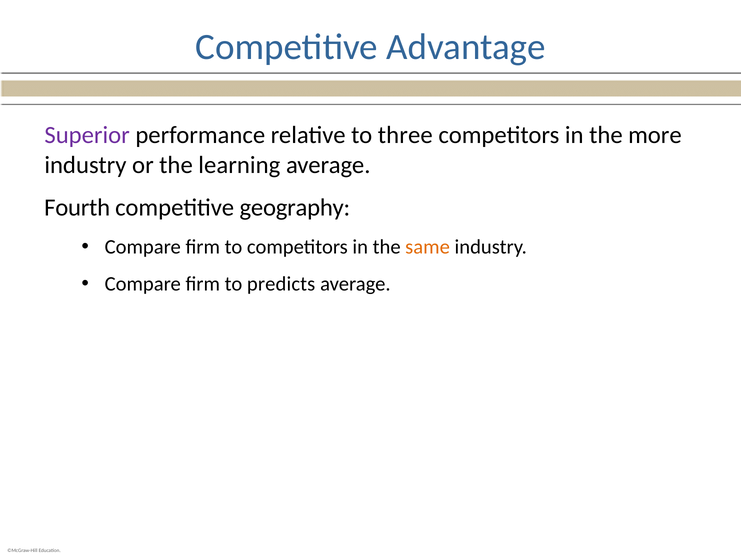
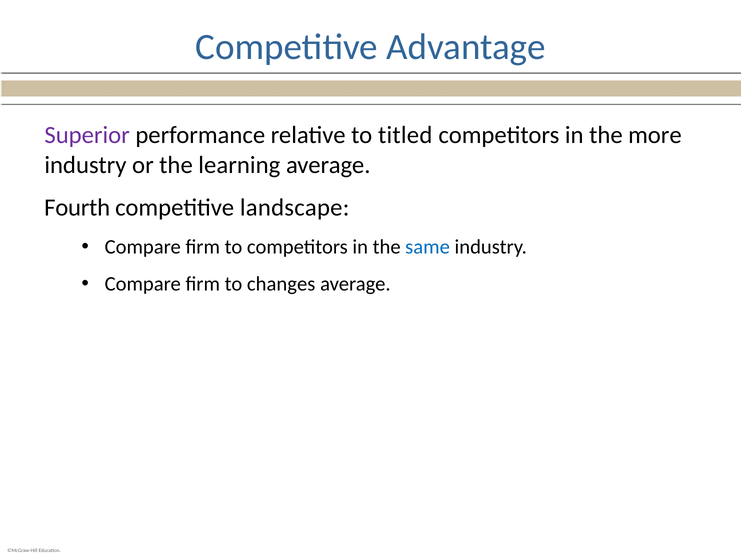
three: three -> titled (405, 135)
geography: geography -> landscape (295, 208)
same colour: orange -> blue (428, 247)
predicts: predicts -> changes (281, 284)
